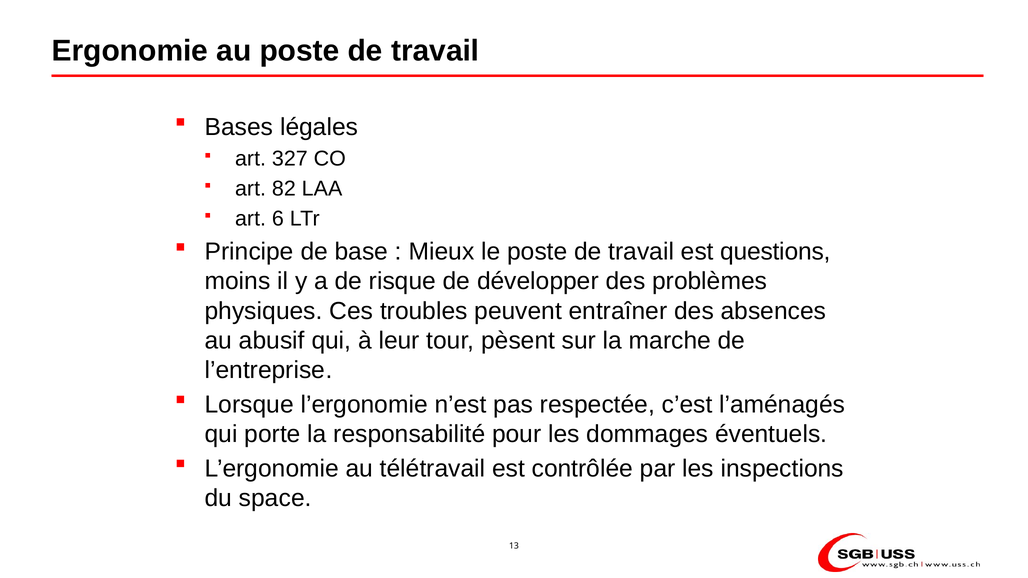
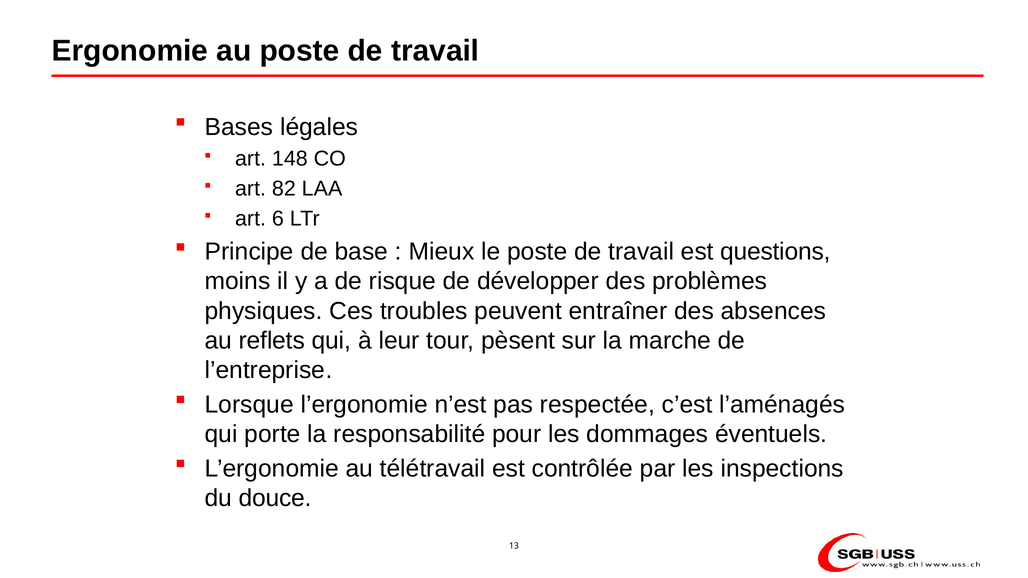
327: 327 -> 148 (290, 159)
abusif: abusif -> reflets (272, 341)
space: space -> douce (275, 498)
